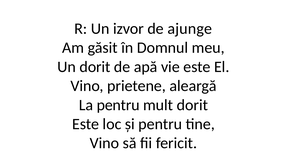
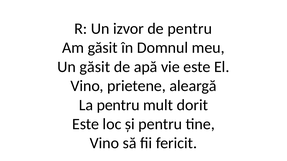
de ajunge: ajunge -> pentru (190, 29)
Un dorit: dorit -> găsit (95, 67)
